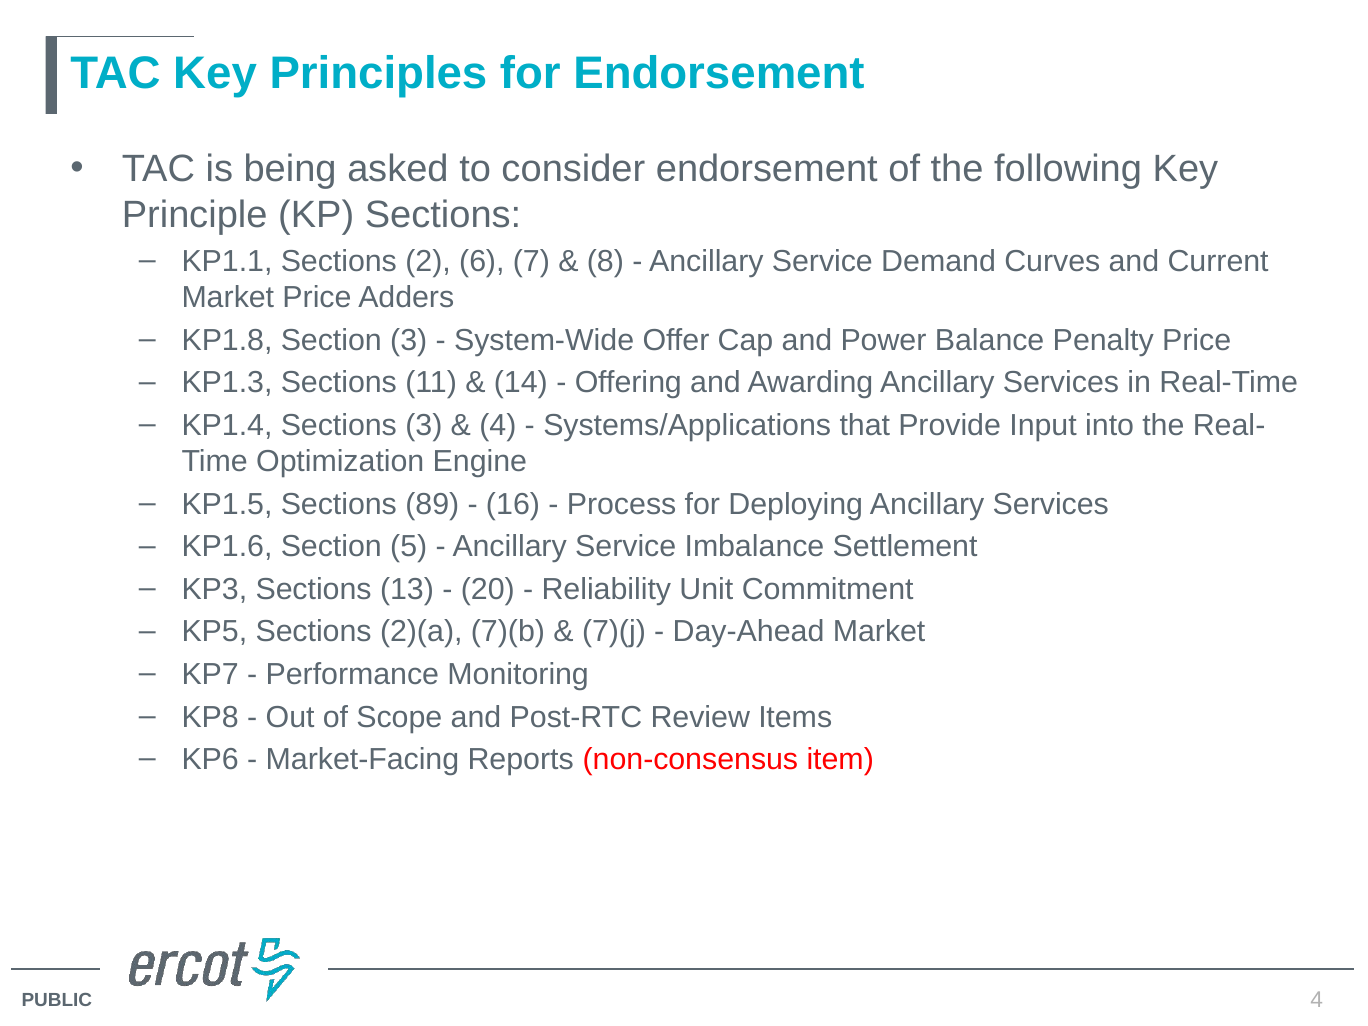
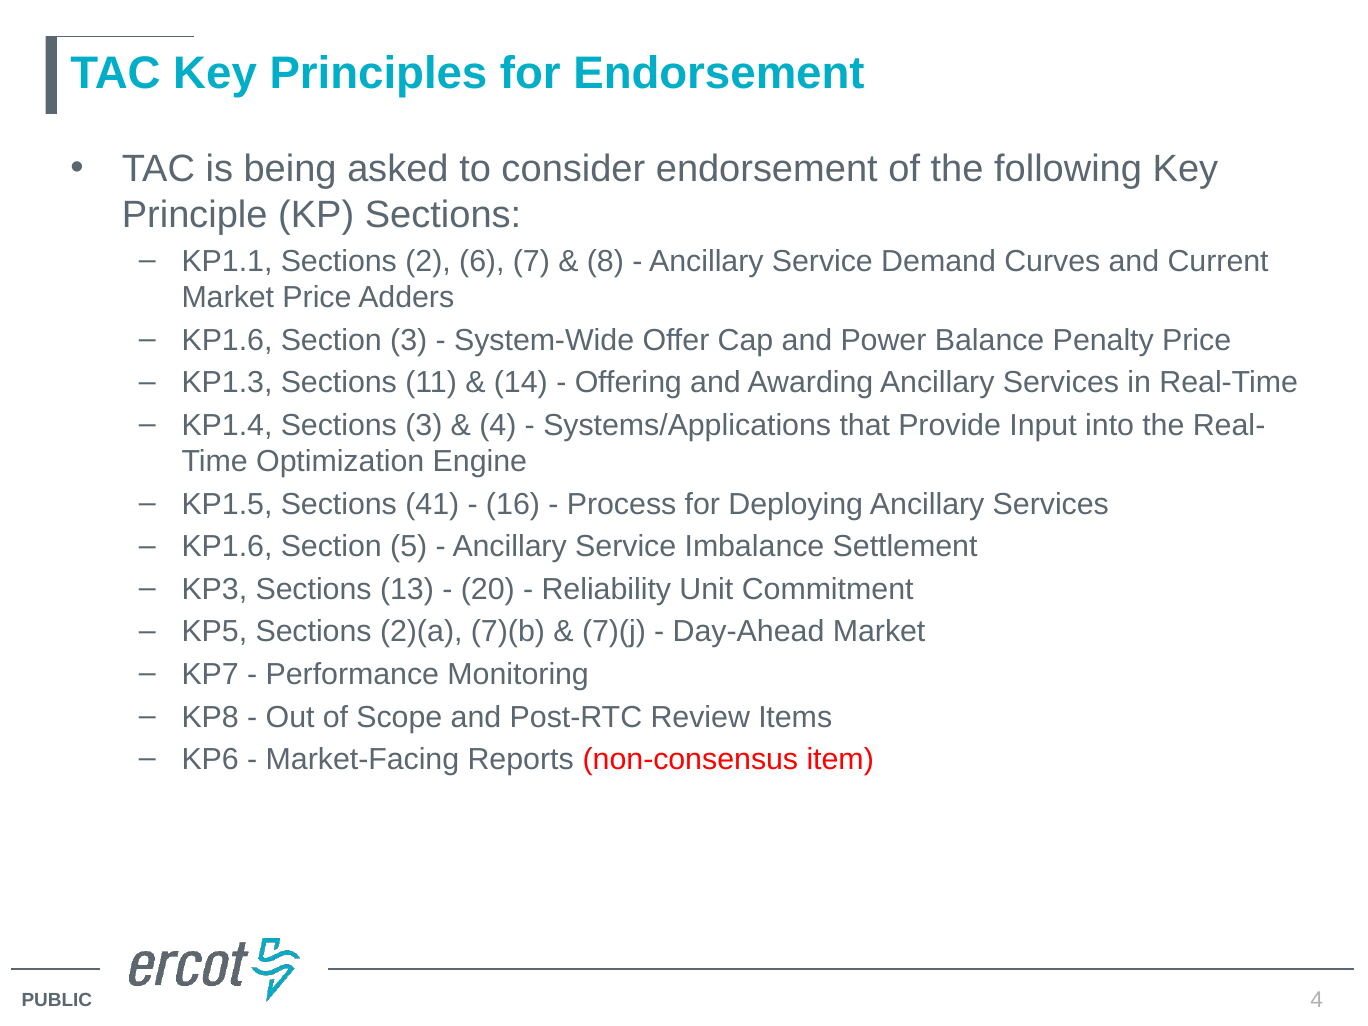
KP1.8: KP1.8 -> KP1.6 (227, 340)
89: 89 -> 41 (432, 504)
